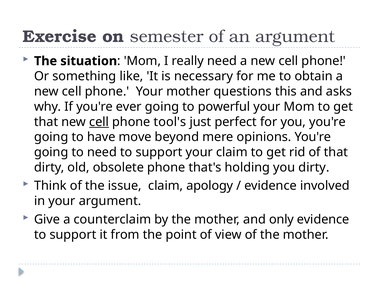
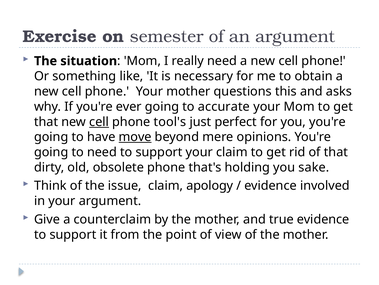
powerful: powerful -> accurate (224, 106)
move underline: none -> present (135, 137)
you dirty: dirty -> sake (314, 167)
only: only -> true (281, 219)
